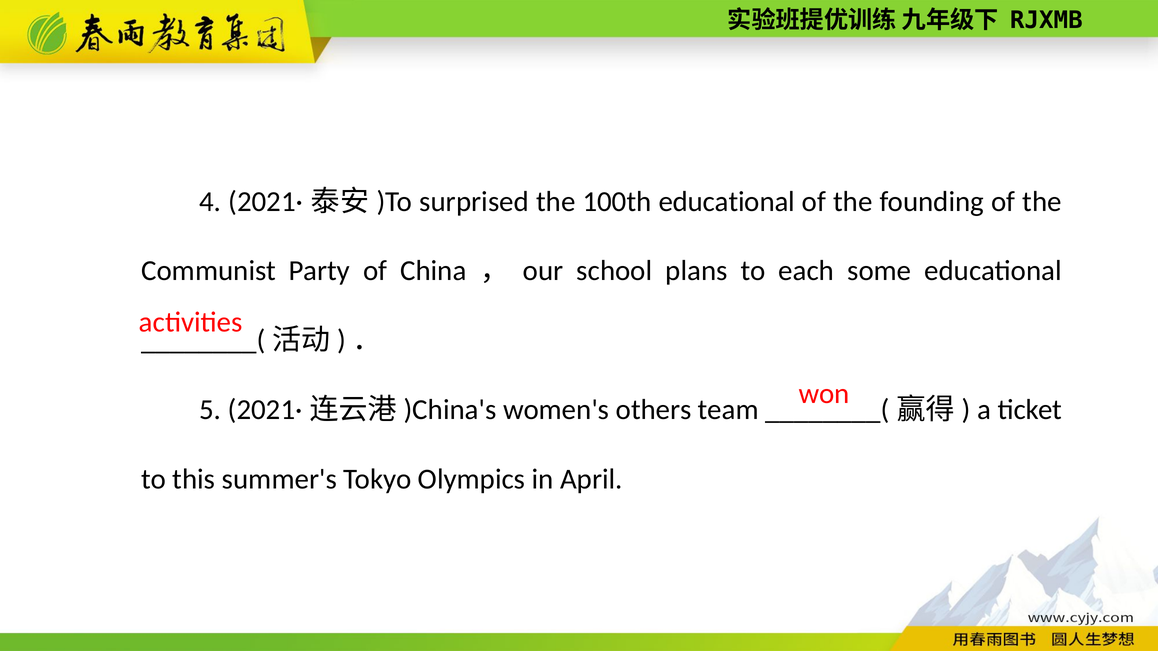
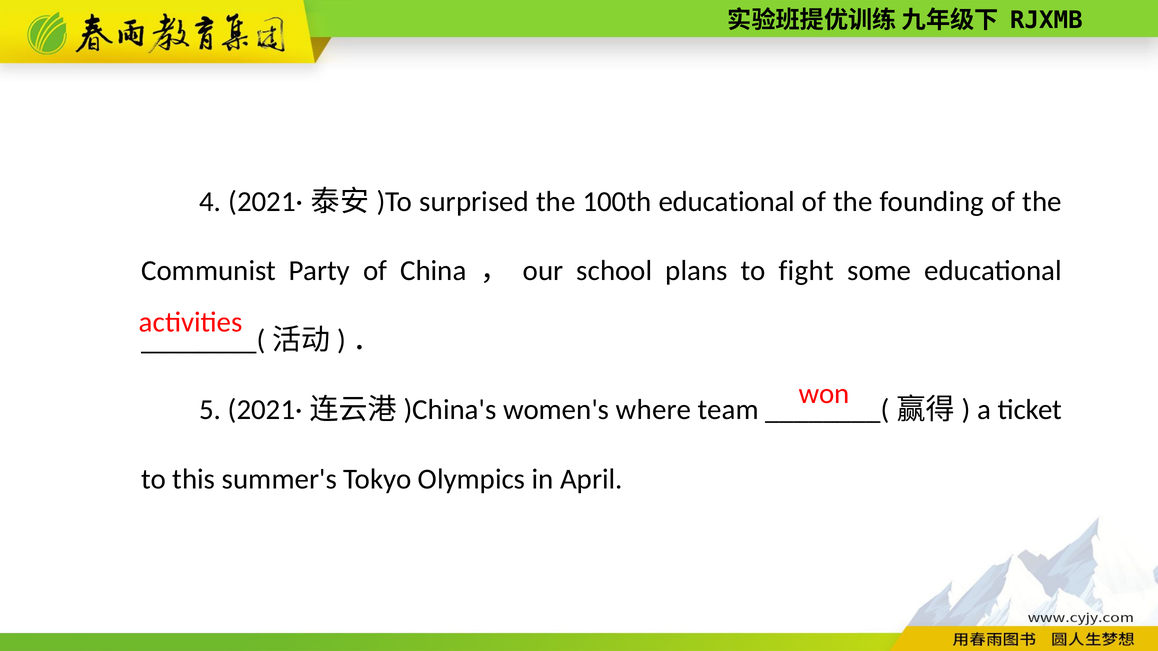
each: each -> fight (806, 271)
others: others -> where (654, 410)
